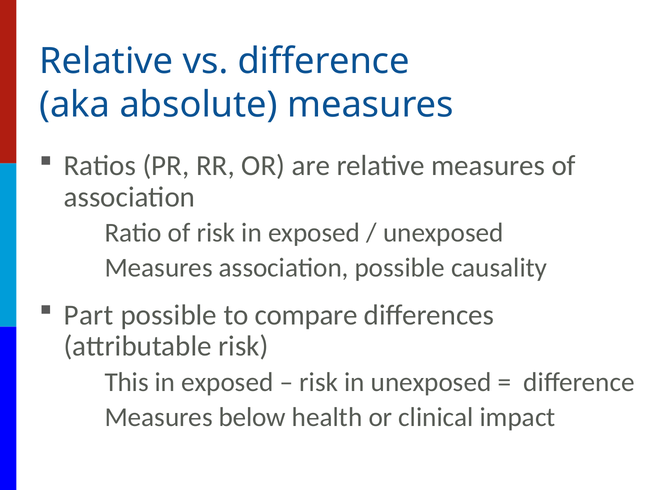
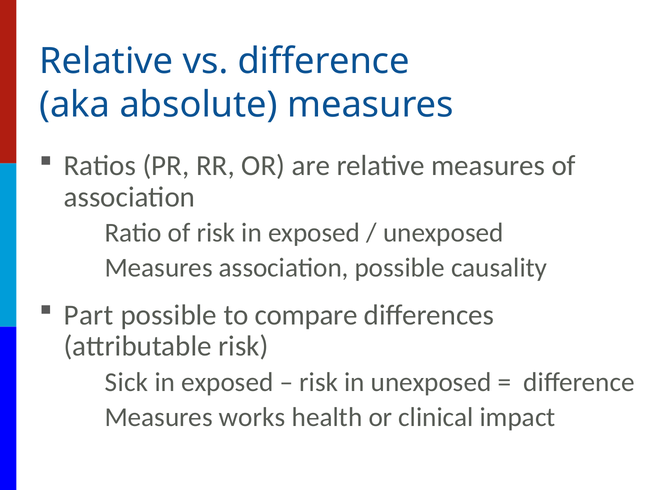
This: This -> Sick (126, 383)
below: below -> works (252, 417)
